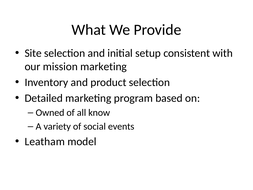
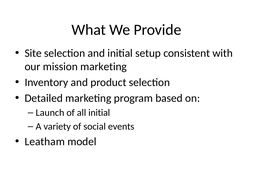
Owned: Owned -> Launch (50, 113)
all know: know -> initial (99, 113)
